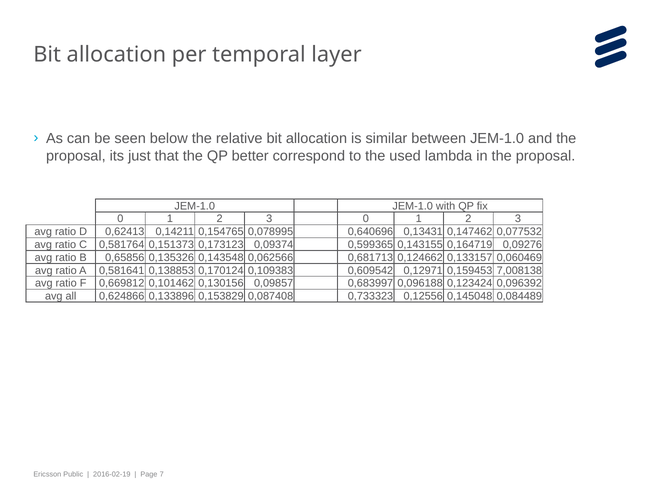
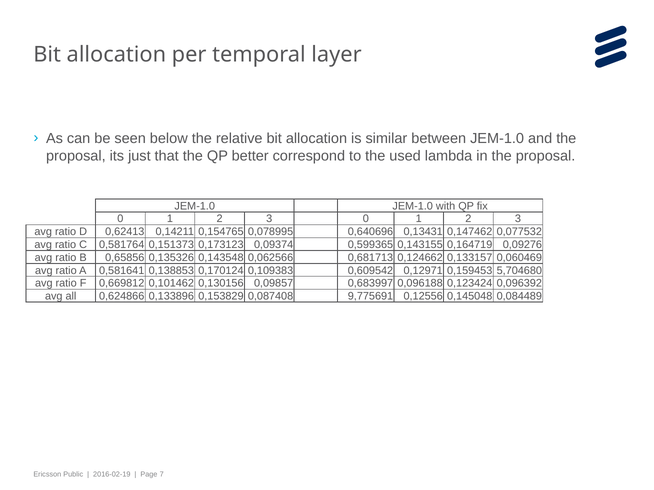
7,008138: 7,008138 -> 5,704680 (519, 271)
0,733323: 0,733323 -> 9,775691 (370, 297)
